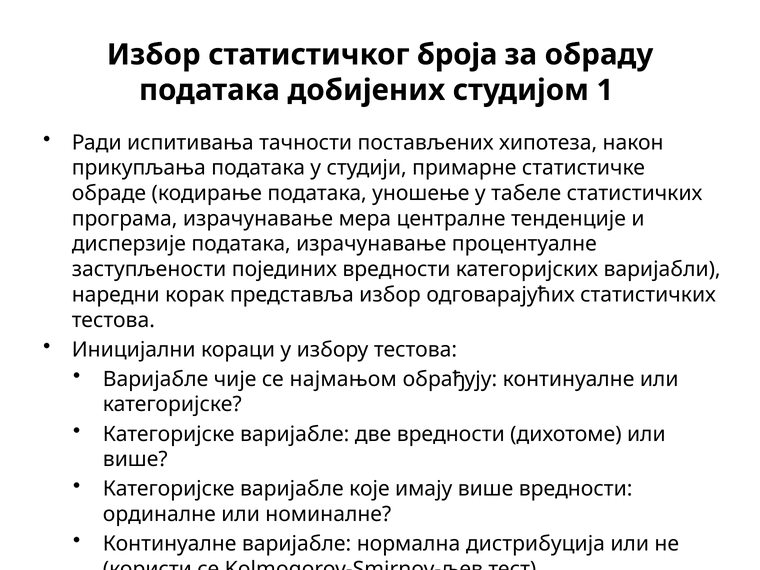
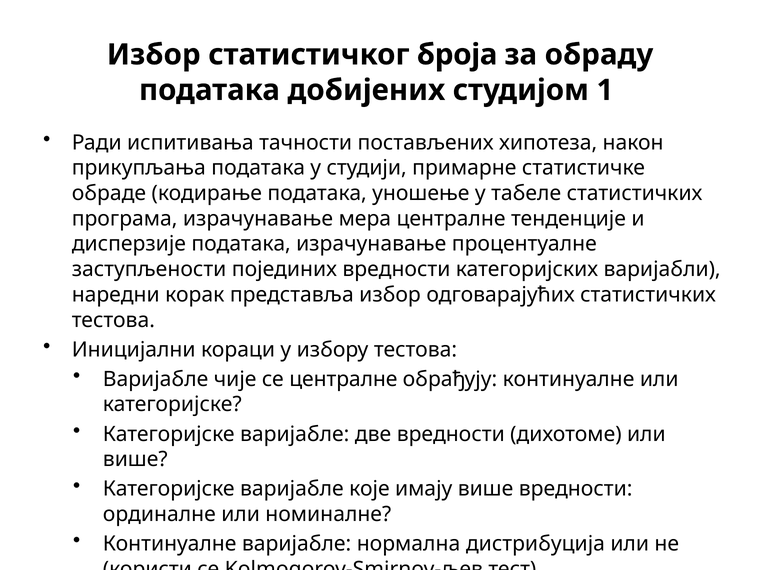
се најмањом: најмањом -> централне (343, 379)
